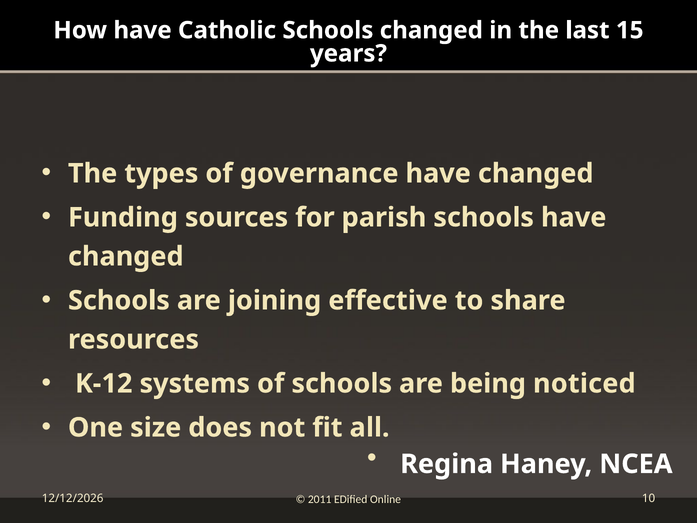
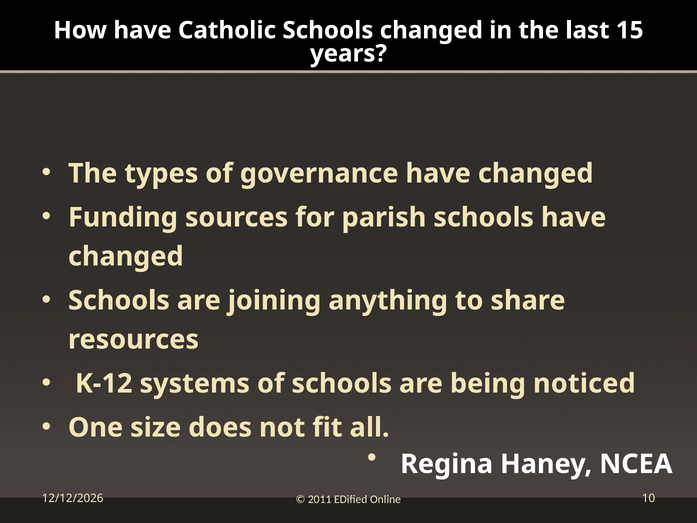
effective: effective -> anything (388, 300)
